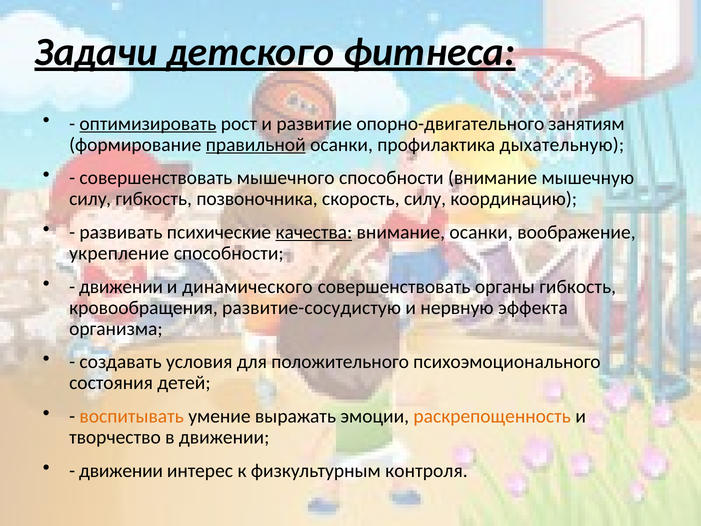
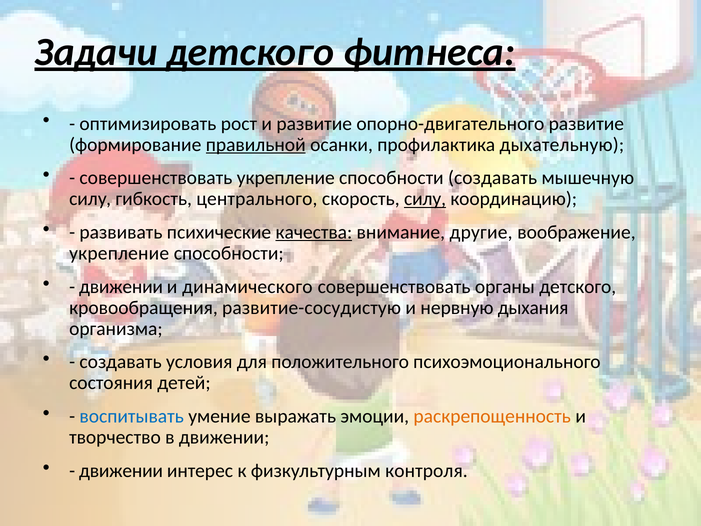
оптимизировать underline: present -> none (148, 124)
опорно-двигательного занятиям: занятиям -> развитие (586, 124)
совершенствовать мышечного: мышечного -> укрепление (286, 178)
способности внимание: внимание -> создавать (493, 178)
позвоночника: позвоночника -> центрального (257, 199)
силу underline: none -> present (425, 199)
внимание осанки: осанки -> другие (481, 232)
органы гибкость: гибкость -> детского (578, 286)
эффекта: эффекта -> дыхания (533, 308)
воспитывать colour: orange -> blue (132, 416)
